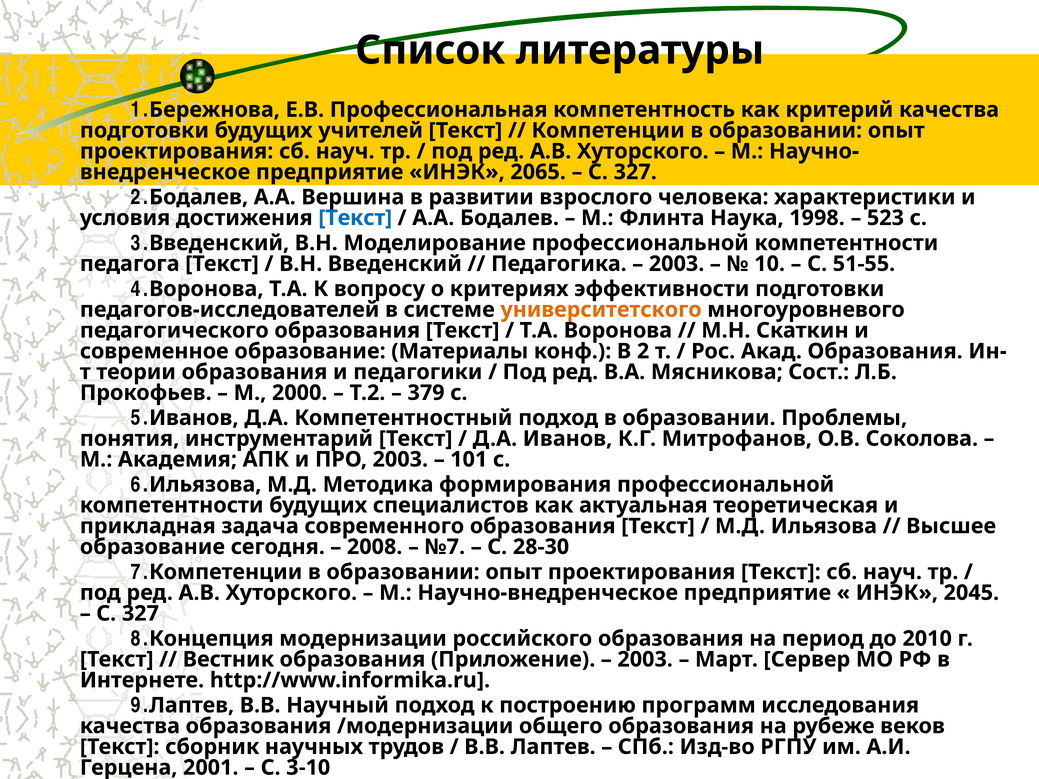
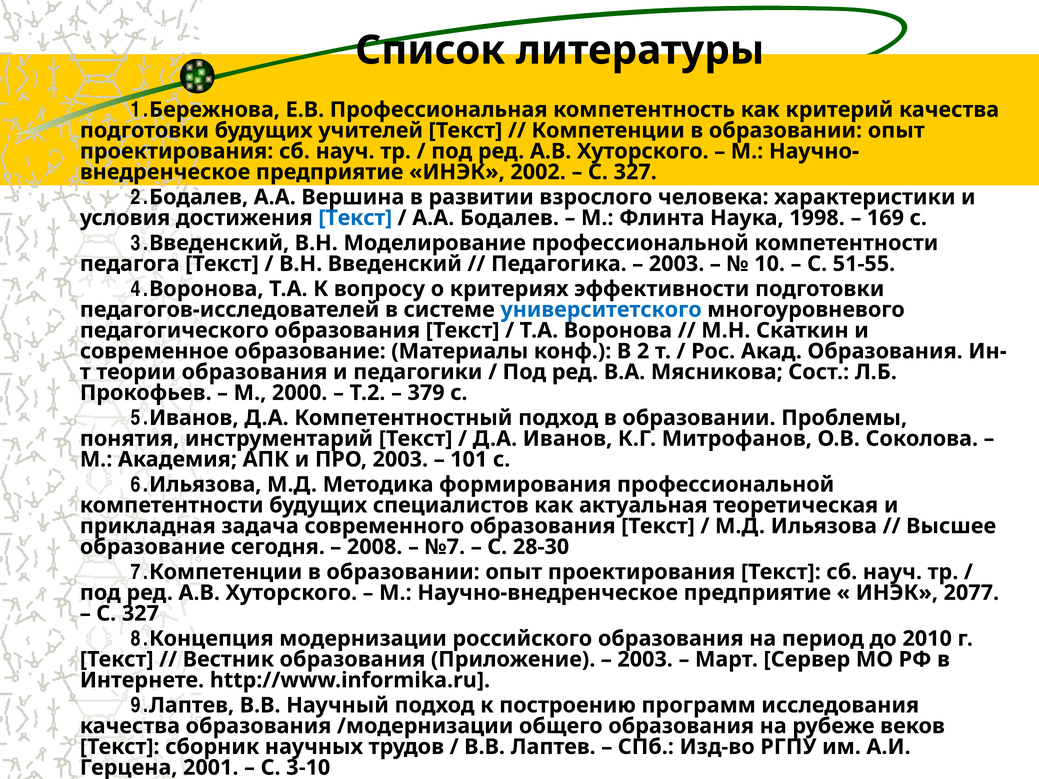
ИНЭК 2065: 2065 -> 2002 (538, 172)
523: 523 -> 169 (885, 218)
университетского colour: orange -> blue (601, 310)
2045: 2045 -> 2077 (971, 593)
